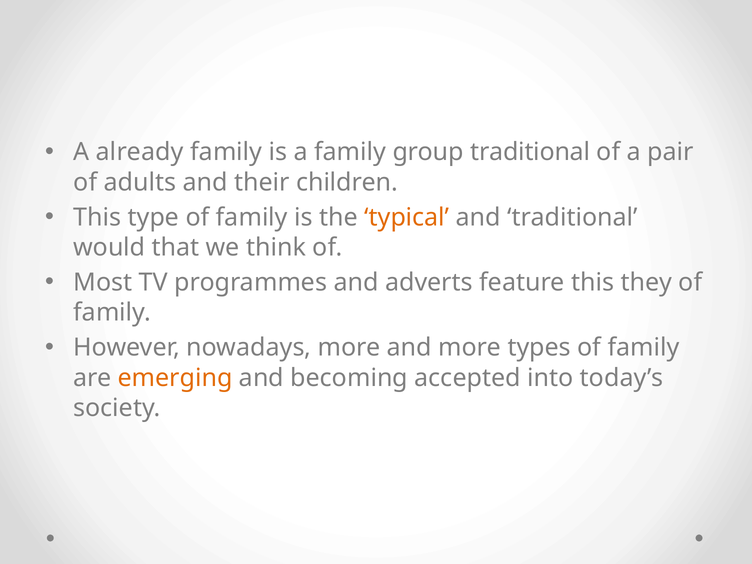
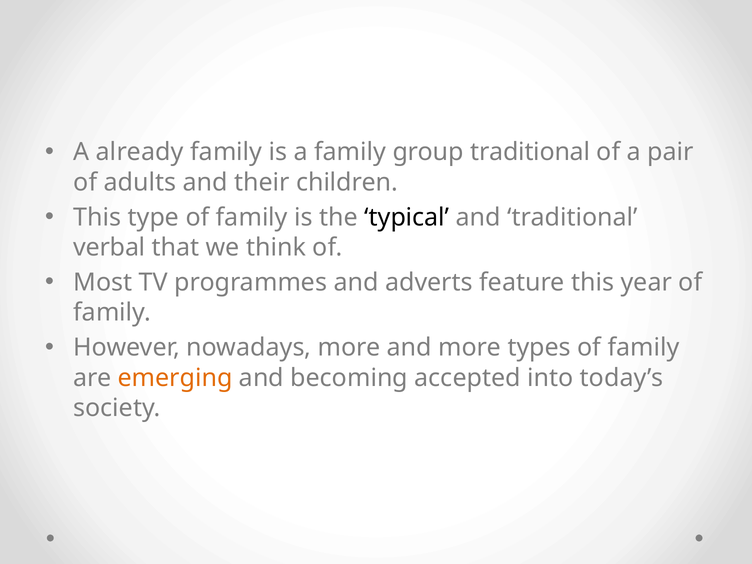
typical colour: orange -> black (407, 217)
would: would -> verbal (109, 247)
they: they -> year (646, 282)
